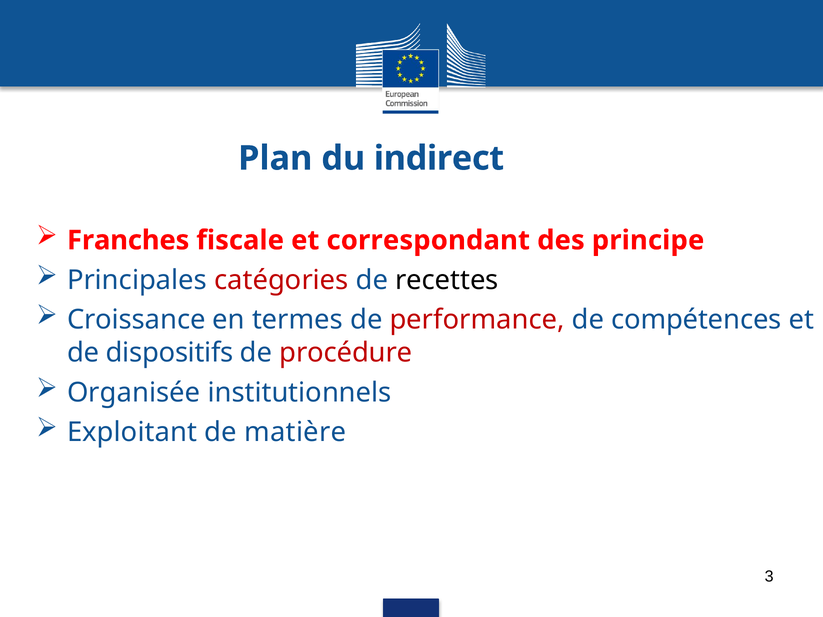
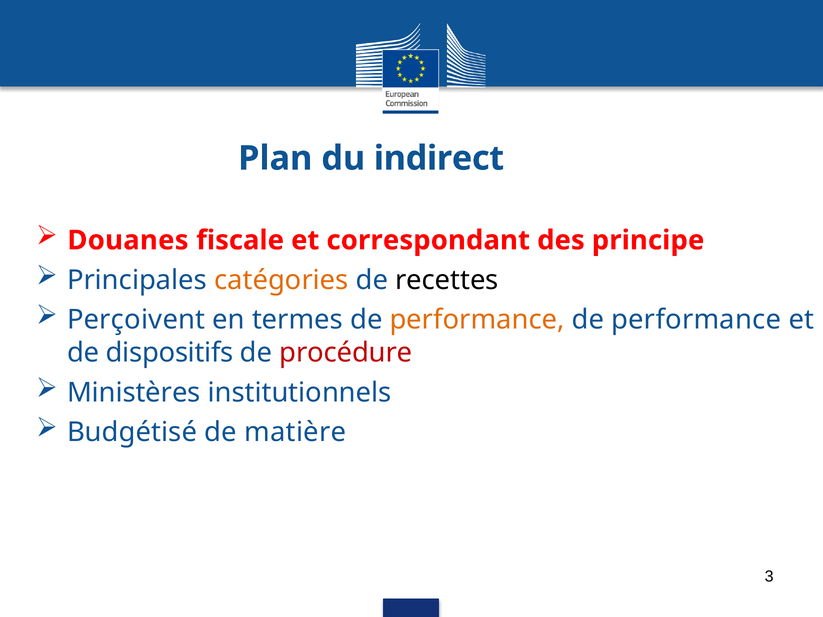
Franches: Franches -> Douanes (128, 240)
catégories colour: red -> orange (281, 280)
Croissance: Croissance -> Perçoivent (136, 320)
performance colour: red -> orange (477, 320)
compétences: compétences -> performance (696, 320)
Organisée: Organisée -> Ministères (134, 393)
Exploitant: Exploitant -> Budgétisé (132, 432)
